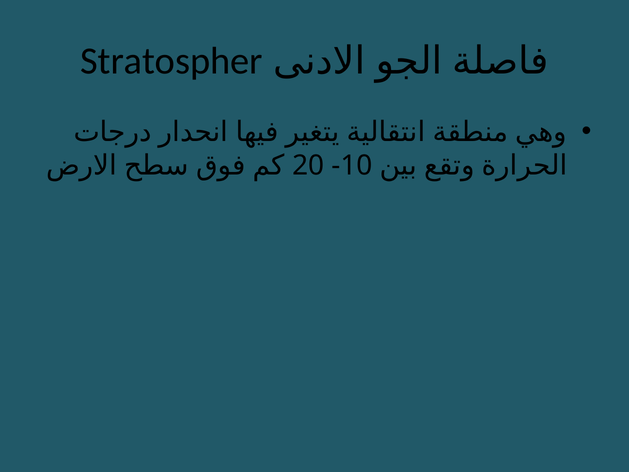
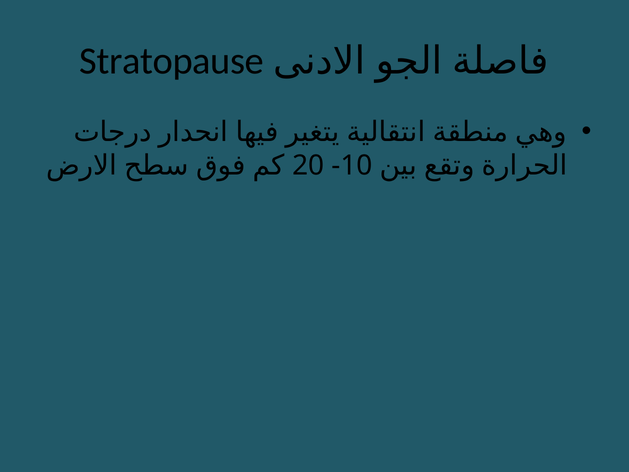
Stratospher: Stratospher -> Stratopause (172, 61)
